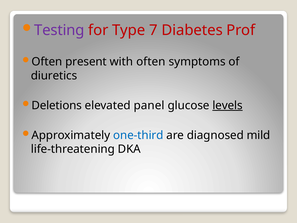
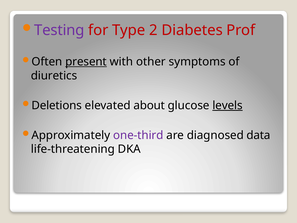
7: 7 -> 2 (153, 30)
present underline: none -> present (86, 62)
with often: often -> other (151, 62)
panel: panel -> about (149, 105)
one-third colour: blue -> purple (138, 135)
mild: mild -> data (258, 135)
